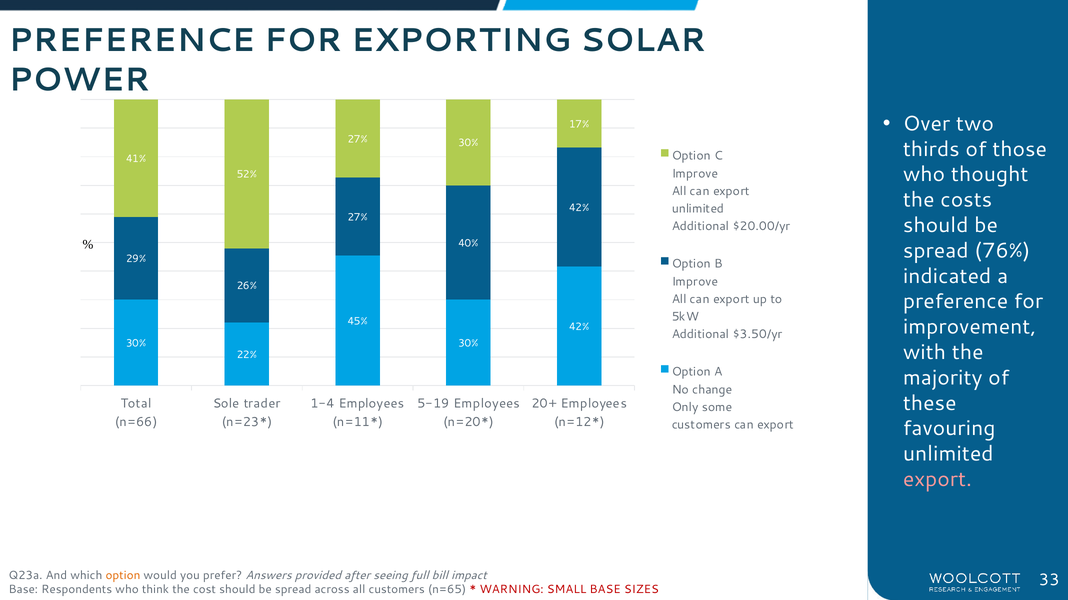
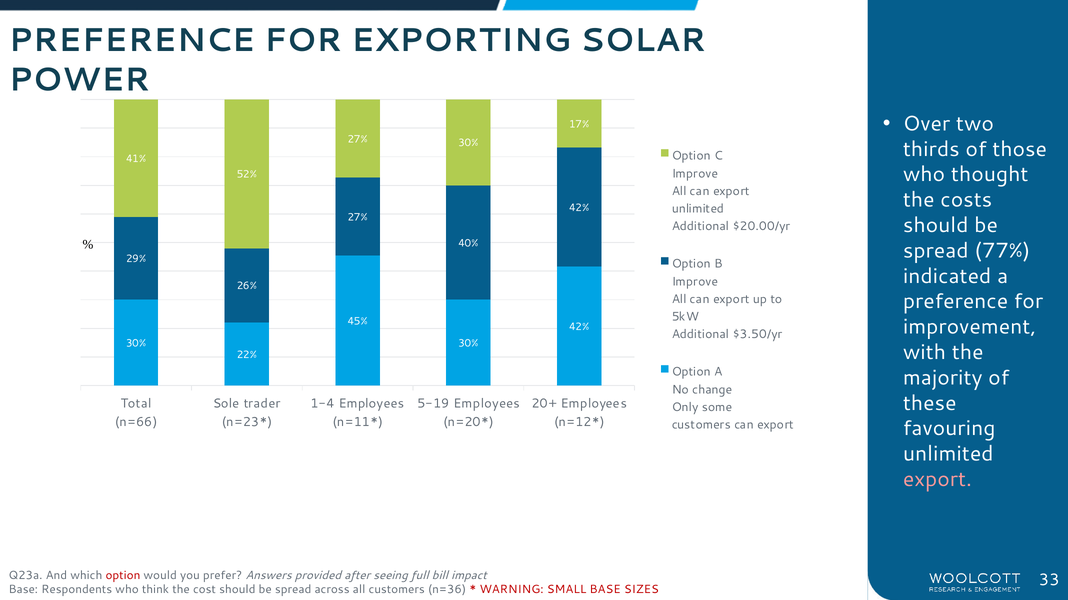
76%: 76% -> 77% (1002, 251)
option colour: orange -> red (123, 576)
n=65: n=65 -> n=36 (447, 590)
